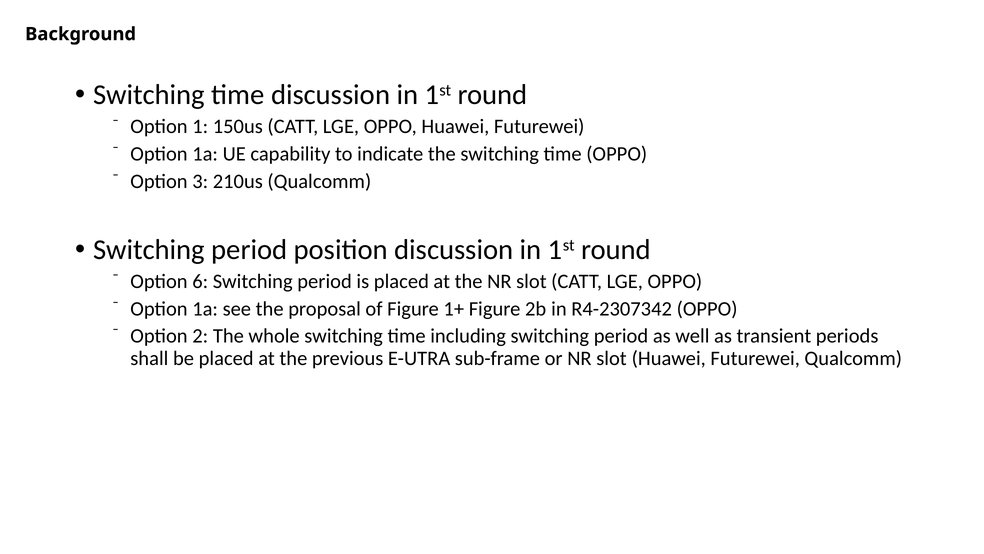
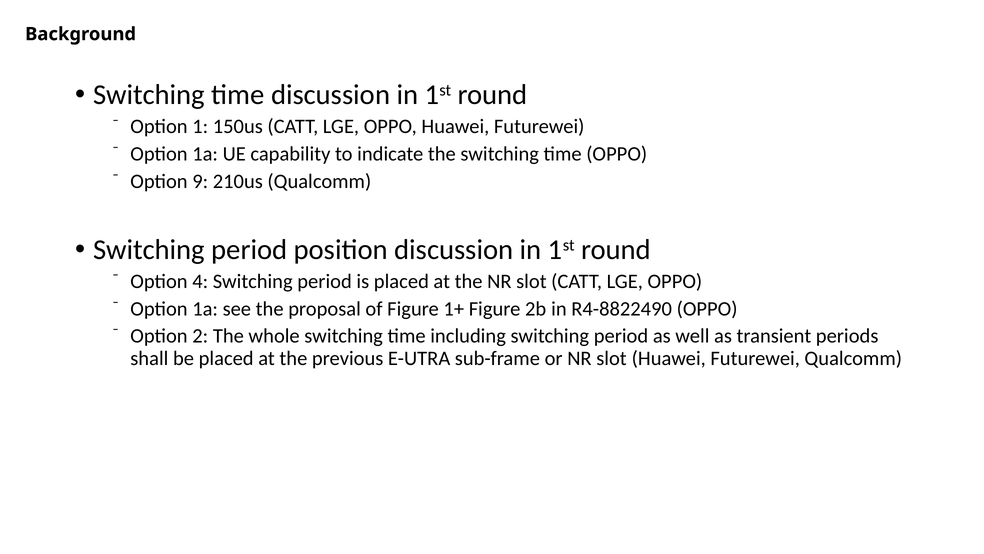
3: 3 -> 9 (200, 181)
6: 6 -> 4 (200, 281)
R4-2307342: R4-2307342 -> R4-8822490 (622, 309)
